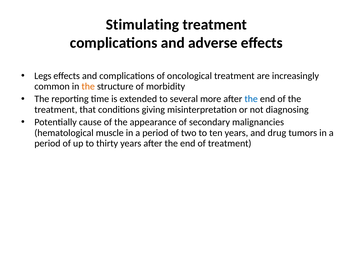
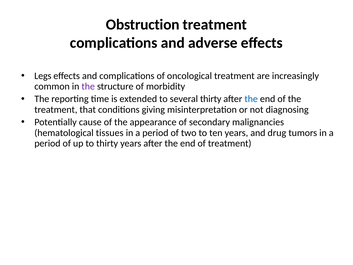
Stimulating: Stimulating -> Obstruction (143, 25)
the colour: orange -> purple (88, 86)
several more: more -> thirty (211, 99)
muscle: muscle -> tissues (110, 133)
